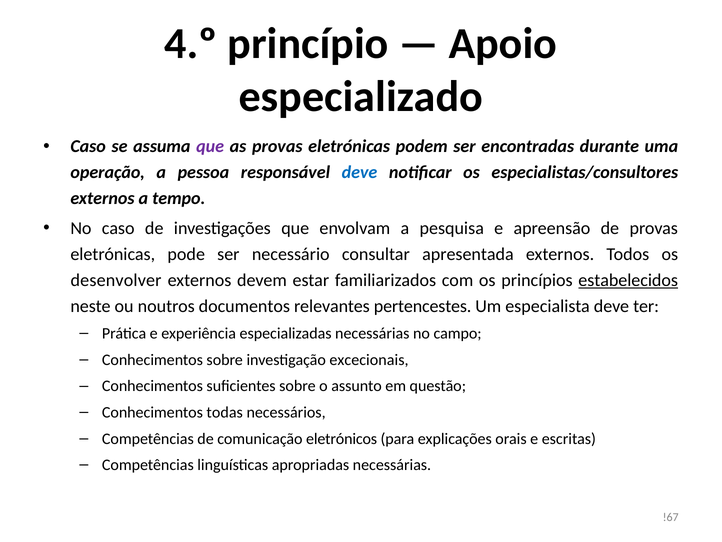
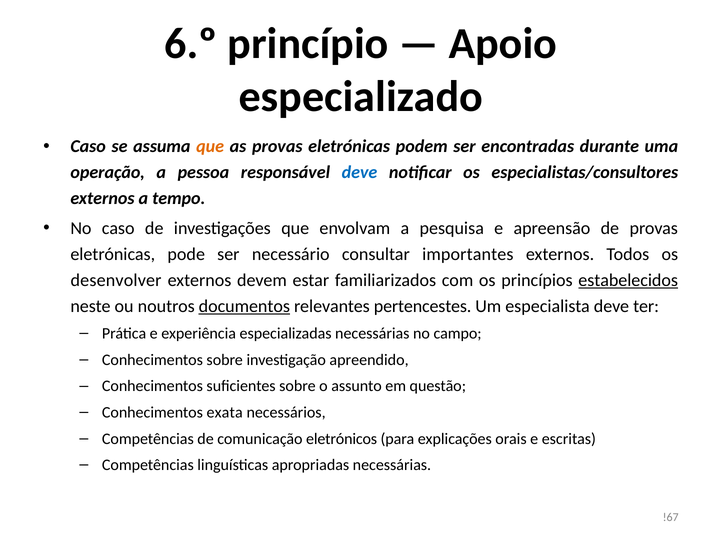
4.º: 4.º -> 6.º (191, 43)
que colour: purple -> orange (210, 146)
apresentada: apresentada -> importantes (468, 254)
documentos underline: none -> present (244, 306)
excecionais: excecionais -> apreendido (369, 360)
todas: todas -> exata (225, 412)
